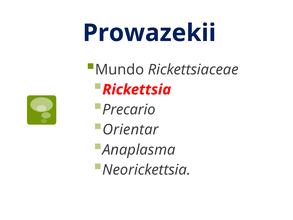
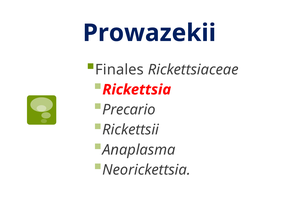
Mundo: Mundo -> Finales (119, 70)
Orientar: Orientar -> Rickettsii (131, 130)
